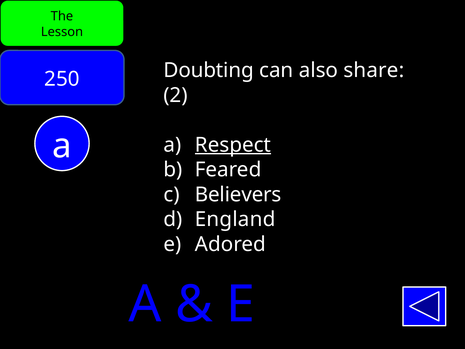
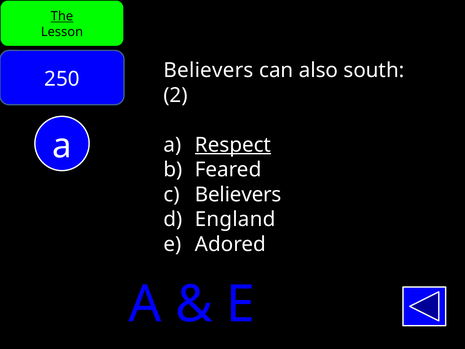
The underline: none -> present (62, 16)
Doubting: Doubting -> Believers (208, 70)
share: share -> south (374, 70)
